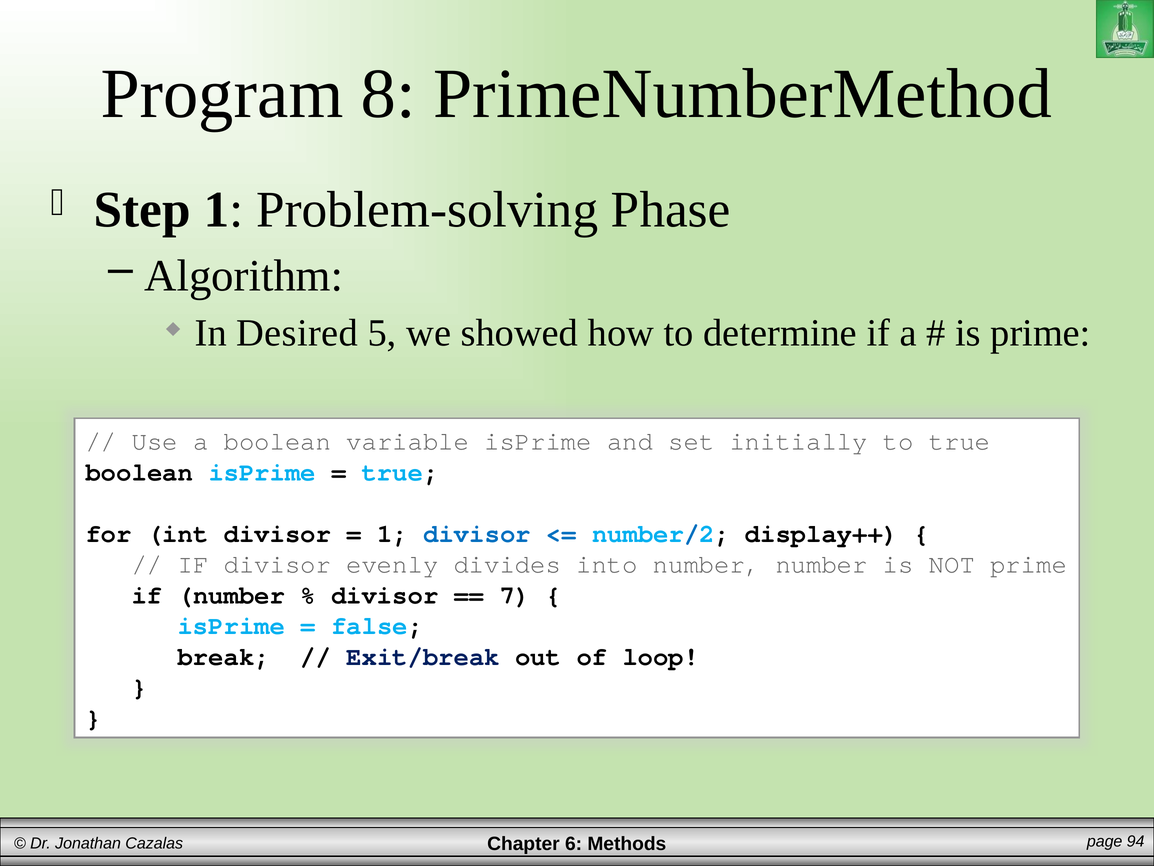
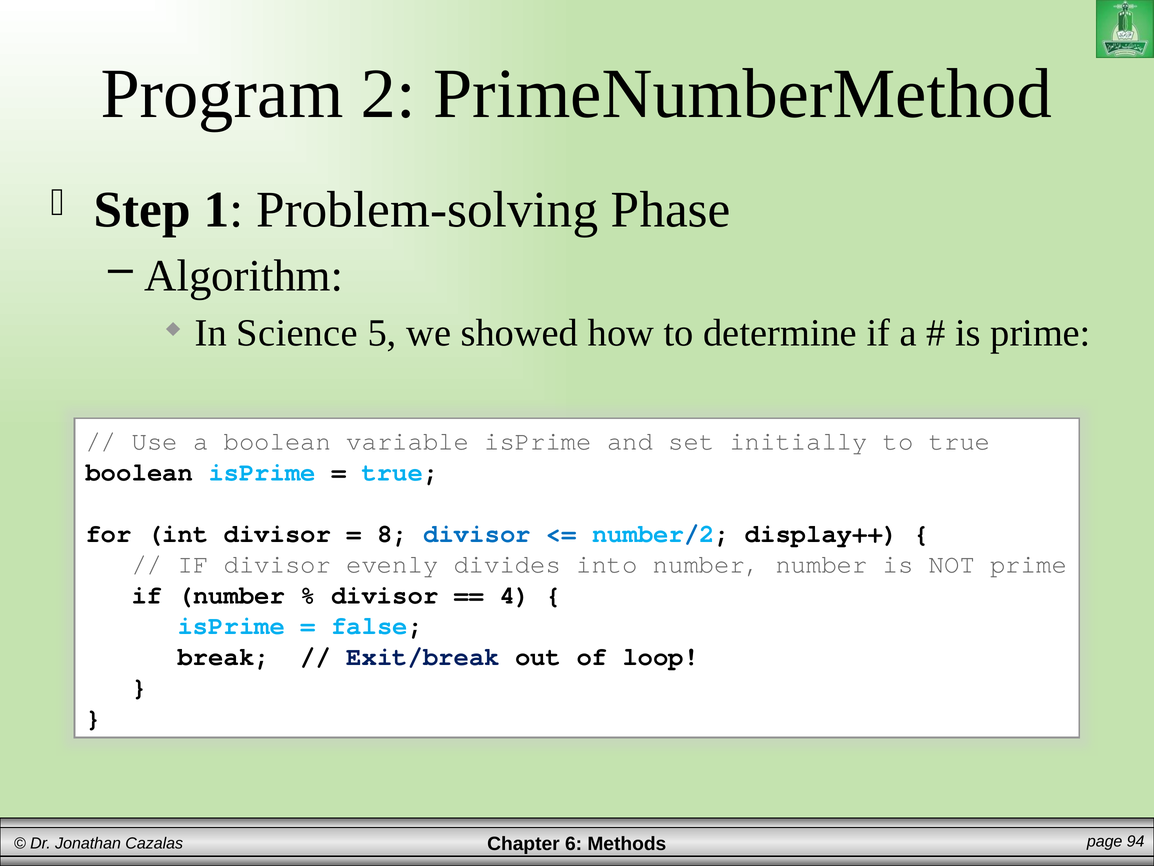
8: 8 -> 2 (388, 94)
Desired: Desired -> Science (297, 333)
1: 1 -> 8 (392, 533)
7: 7 -> 4 (515, 595)
